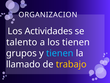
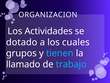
talento: talento -> dotado (22, 42)
los tienen: tienen -> cuales (76, 42)
trabajo colour: yellow -> light blue (71, 64)
